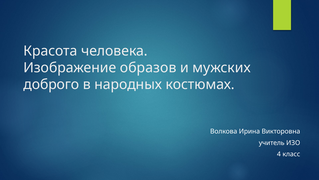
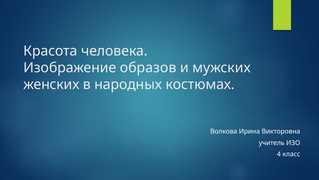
доброго: доброго -> женских (51, 84)
